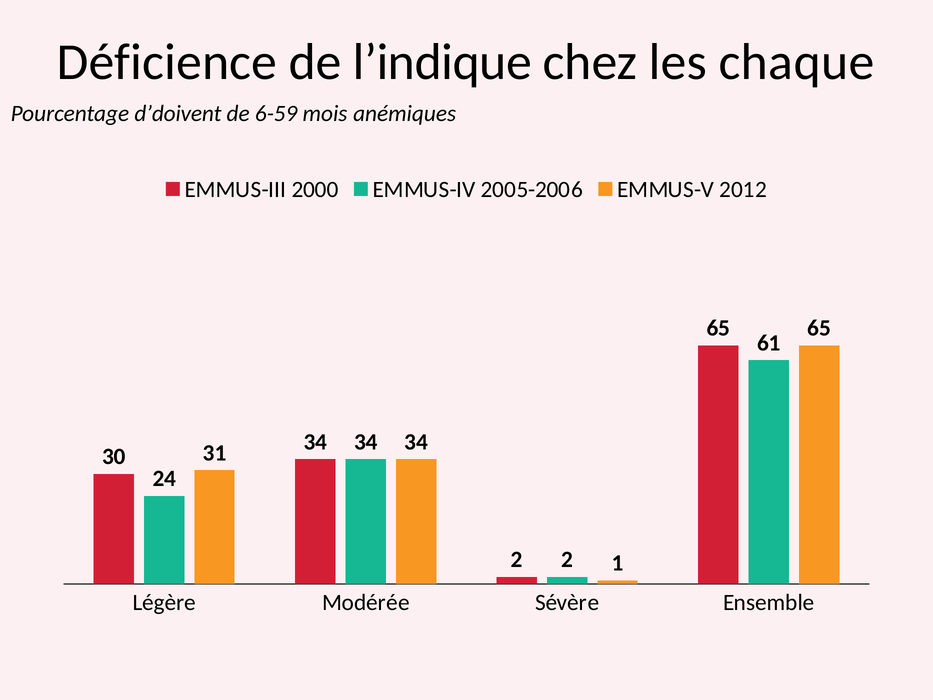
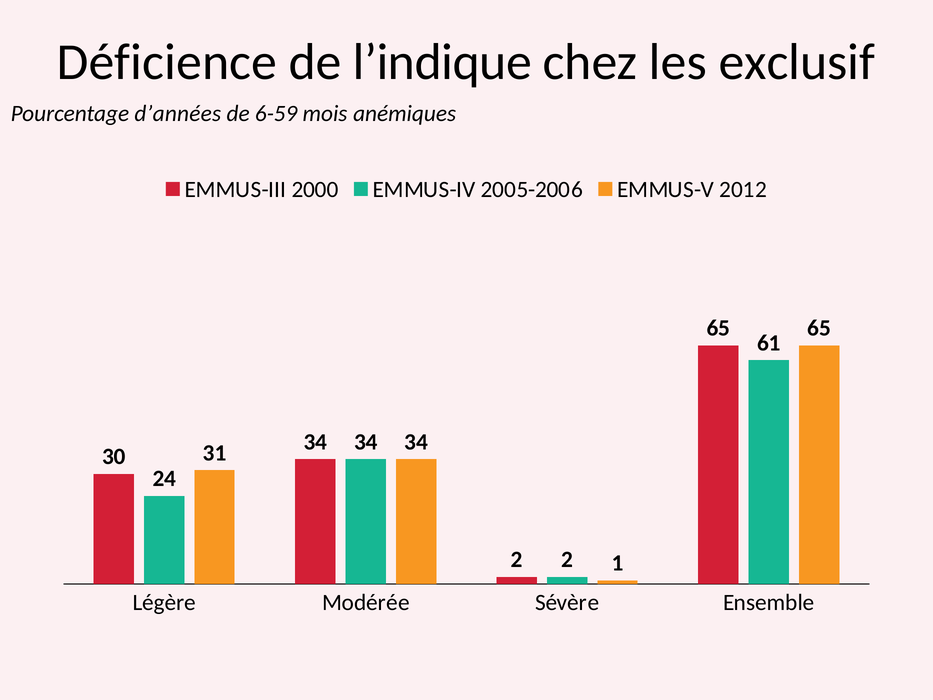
chaque: chaque -> exclusif (797, 62)
d’doivent: d’doivent -> d’années (178, 113)
